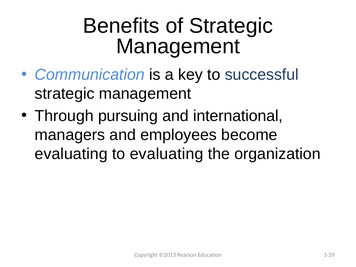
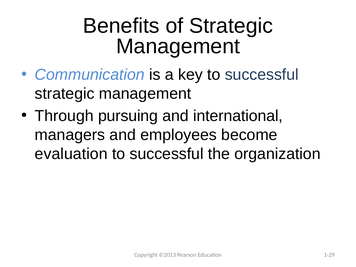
evaluating: evaluating -> evaluation (71, 154)
evaluating: evaluating -> successful (167, 154)
